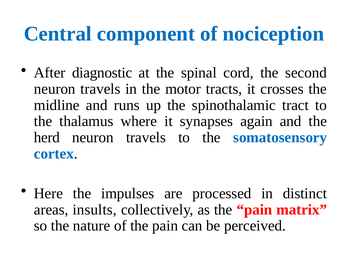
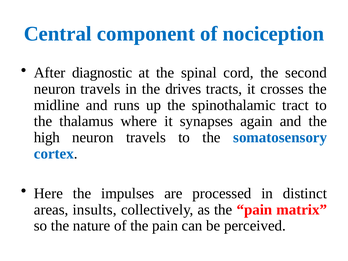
motor: motor -> drives (183, 89)
herd: herd -> high (47, 137)
